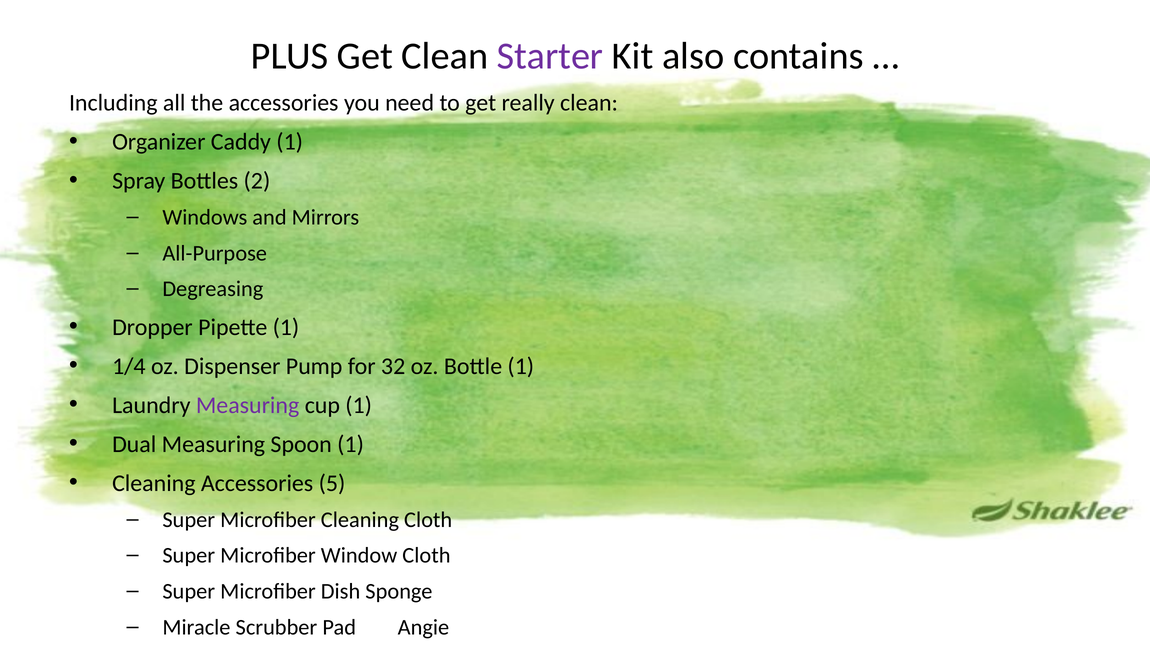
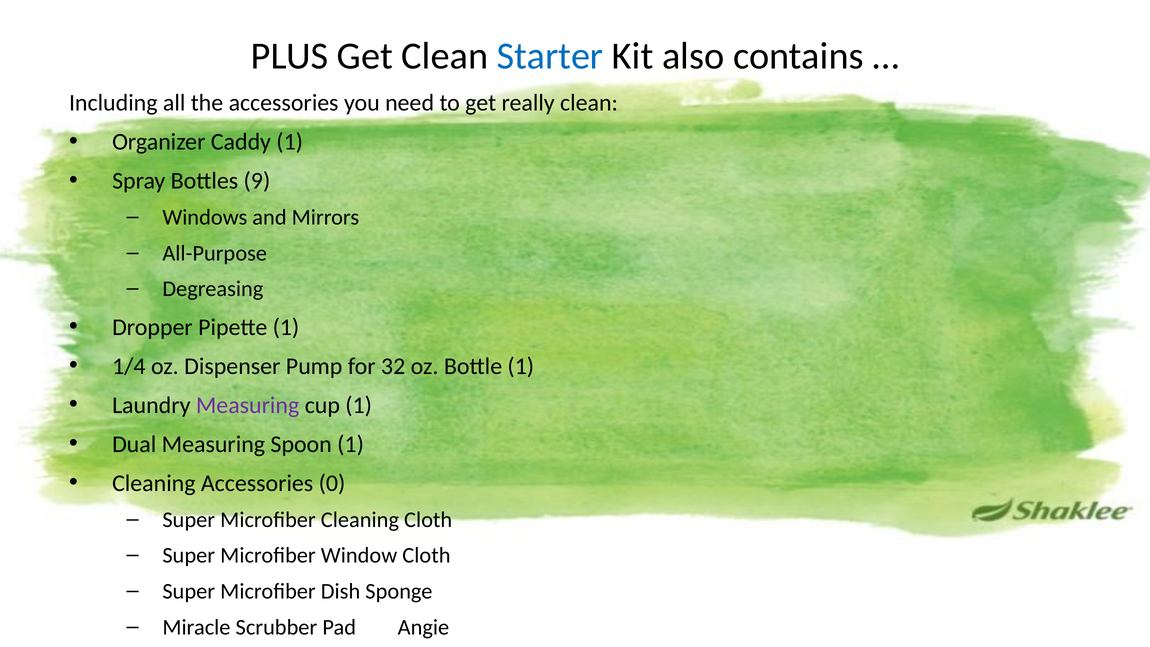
Starter colour: purple -> blue (550, 56)
2: 2 -> 9 (257, 181)
5: 5 -> 0 (332, 483)
